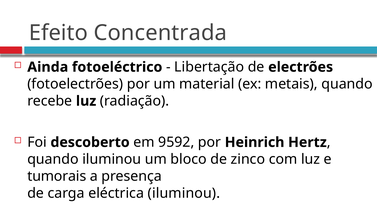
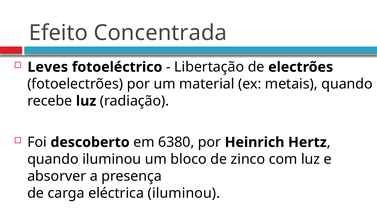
Ainda: Ainda -> Leves (48, 67)
9592: 9592 -> 6380 (176, 142)
tumorais: tumorais -> absorver (57, 176)
